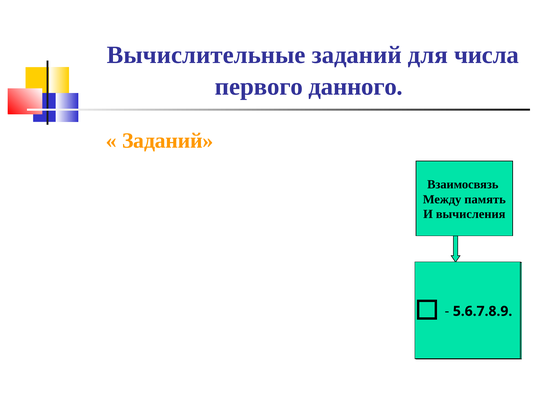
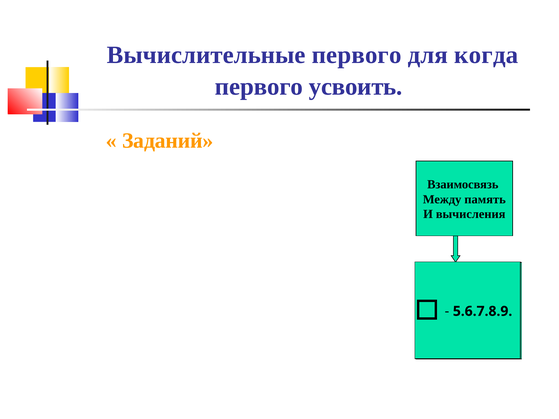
Вычислительные заданий: заданий -> первого (357, 55)
числа: числа -> когда (486, 55)
данного: данного -> усвоить (356, 87)
